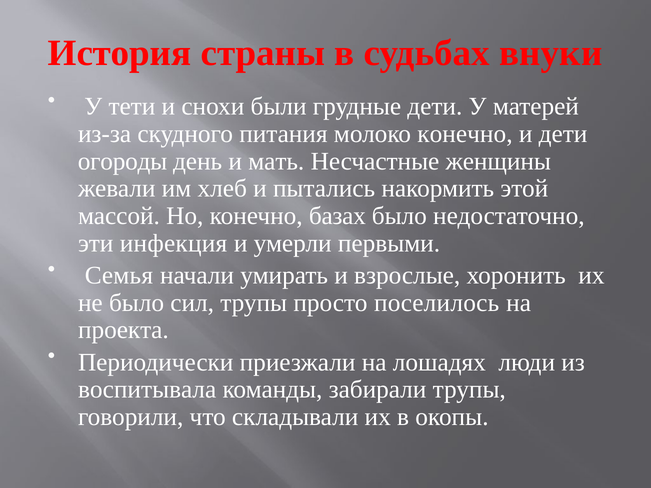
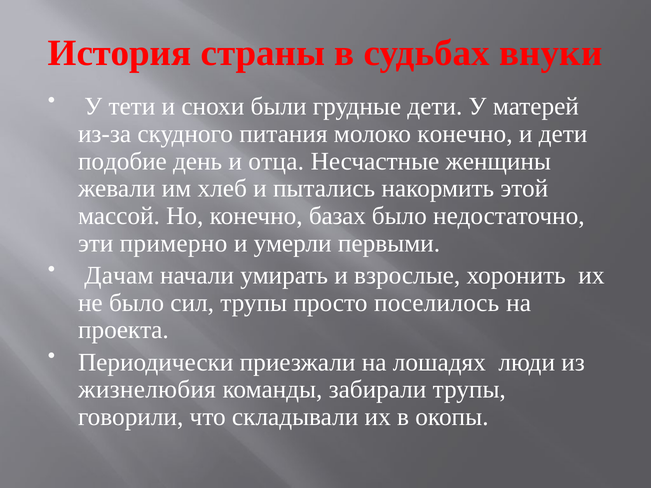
огороды: огороды -> подобие (122, 161)
мать: мать -> отца (276, 161)
инфекция: инфекция -> примерно (174, 243)
Семья: Семья -> Дачам (119, 276)
воспитывала: воспитывала -> жизнелюбия (147, 390)
